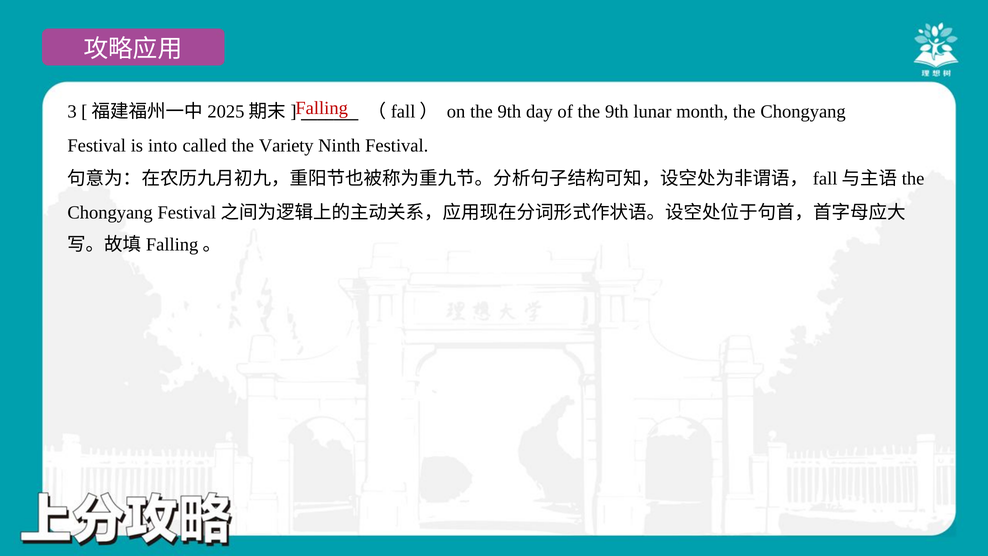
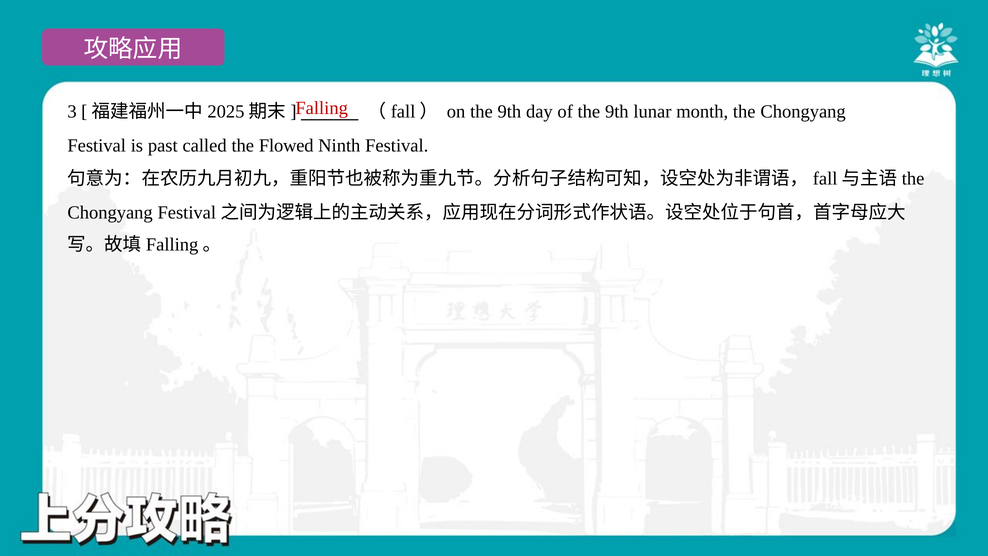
into: into -> past (163, 145)
Variety: Variety -> Flowed (286, 145)
